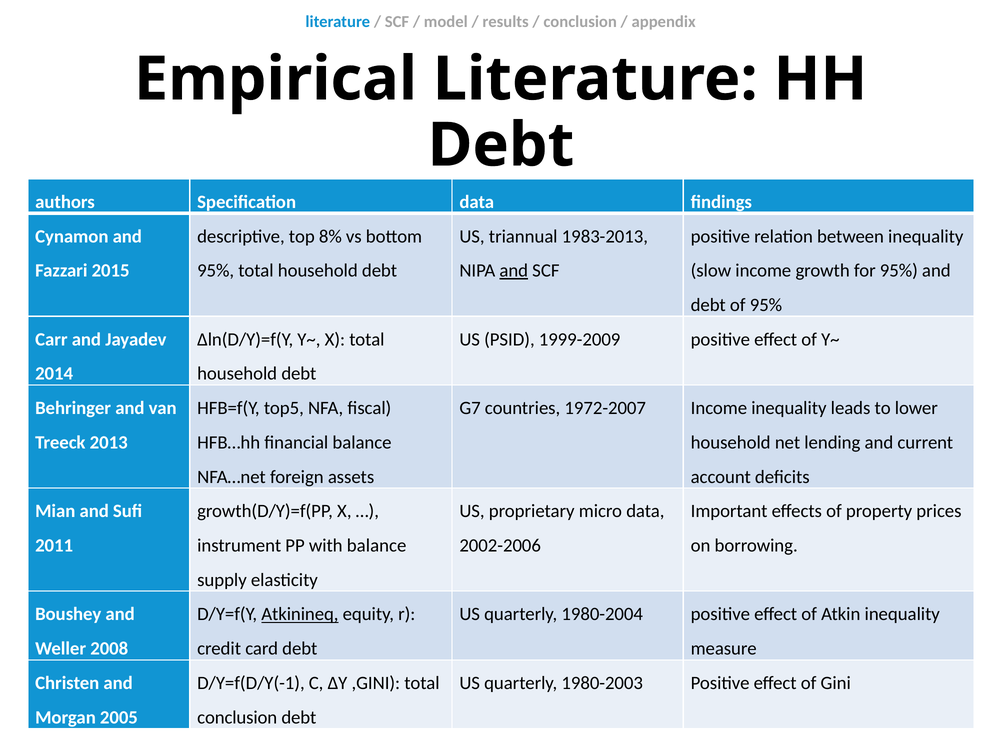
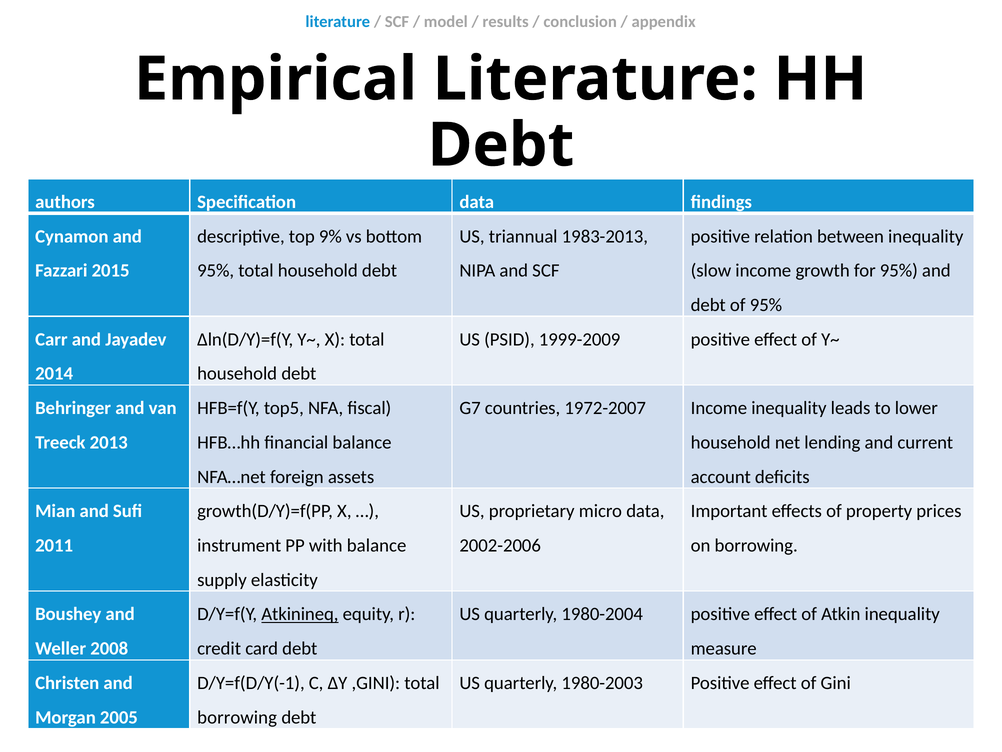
8%: 8% -> 9% (330, 236)
and underline: present -> none (514, 270)
conclusion: conclusion -> borrowing (237, 717)
